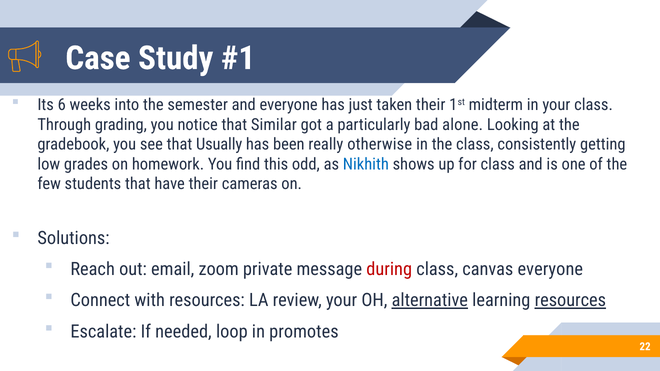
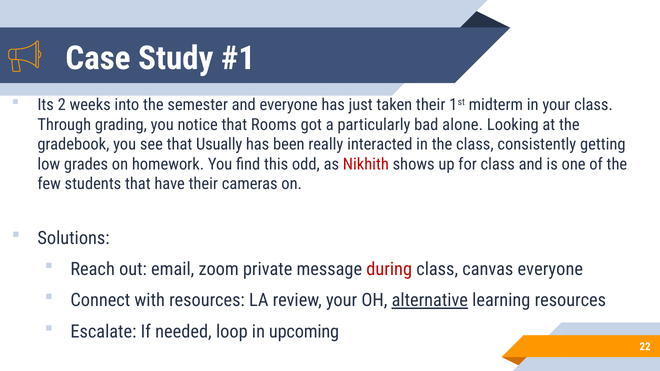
6: 6 -> 2 (62, 105)
Similar: Similar -> Rooms (274, 125)
otherwise: otherwise -> interacted (380, 145)
Nikhith colour: blue -> red (366, 164)
resources underline: present -> none (570, 301)
promotes: promotes -> upcoming (304, 332)
